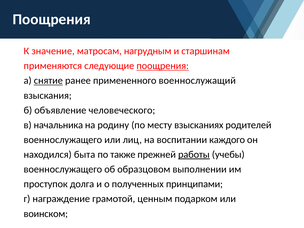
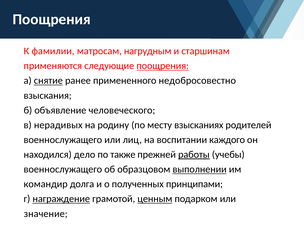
значение: значение -> фамилии (53, 51)
военнослужащий: военнослужащий -> недобросовестно (197, 81)
начальника: начальника -> нерадивых (58, 125)
быта: быта -> дело (85, 155)
выполнении underline: none -> present (200, 169)
проступок: проступок -> командир (46, 184)
награждение underline: none -> present (61, 199)
ценным underline: none -> present (155, 199)
воинском: воинском -> значение (46, 214)
